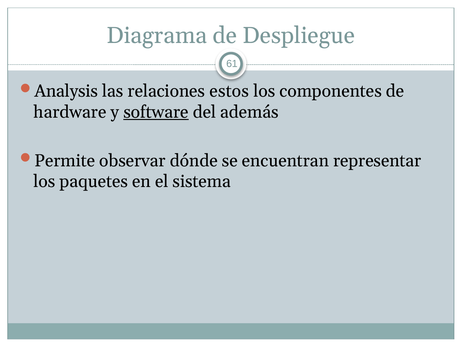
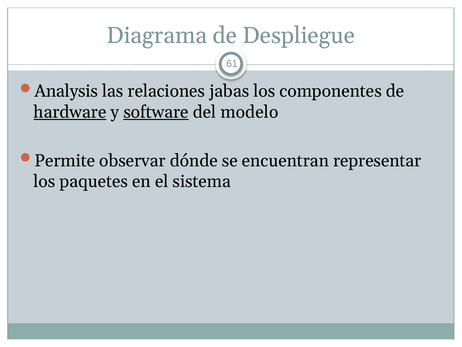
estos: estos -> jabas (229, 91)
hardware underline: none -> present (70, 112)
además: además -> modelo (249, 112)
